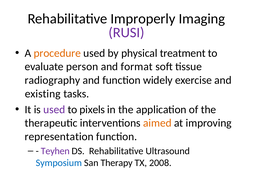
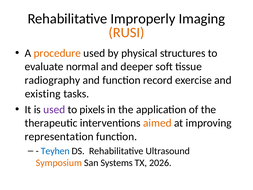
RUSI colour: purple -> orange (126, 32)
treatment: treatment -> structures (183, 53)
person: person -> normal (82, 67)
format: format -> deeper (137, 67)
widely: widely -> record (158, 80)
Teyhen colour: purple -> blue (55, 151)
Symposium colour: blue -> orange (59, 163)
Therapy: Therapy -> Systems (117, 163)
2008: 2008 -> 2026 (160, 163)
